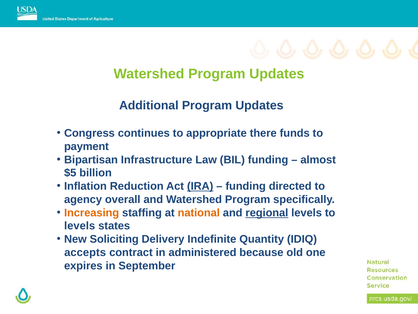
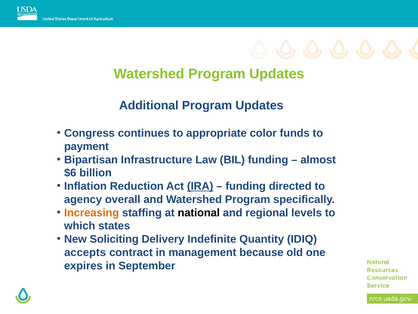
there: there -> color (263, 133)
$5: $5 -> $6 (70, 173)
national colour: orange -> black (199, 212)
regional underline: present -> none (267, 212)
levels: levels -> which (80, 226)
administered: administered -> management (202, 252)
